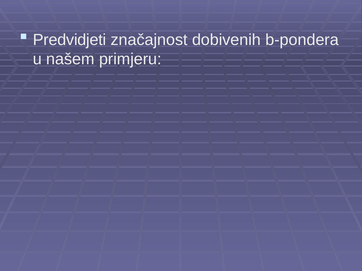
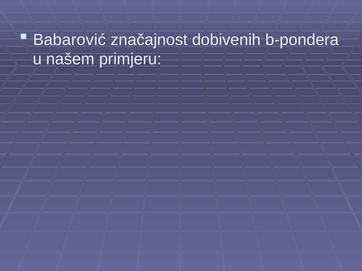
Predvidjeti: Predvidjeti -> Babarović (69, 40)
